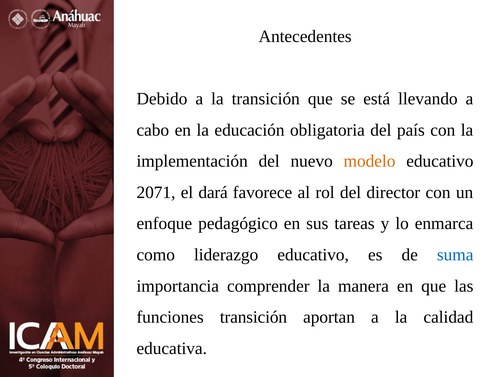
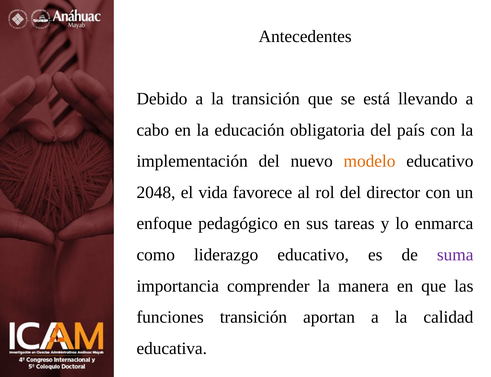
2071: 2071 -> 2048 (156, 192)
dará: dará -> vida (213, 192)
suma colour: blue -> purple (455, 255)
